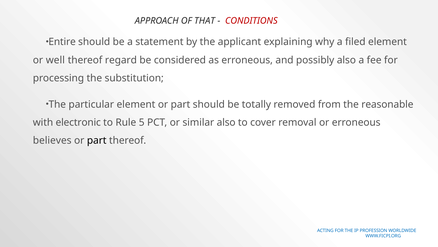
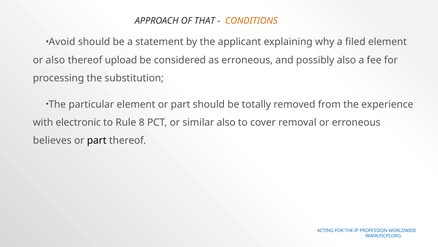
CONDITIONS colour: red -> orange (251, 21)
Entire: Entire -> Avoid (62, 42)
or well: well -> also (55, 60)
regard: regard -> upload (121, 60)
reasonable: reasonable -> experience (387, 104)
5: 5 -> 8 (142, 122)
